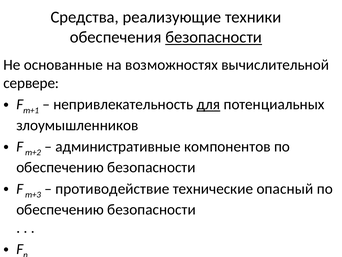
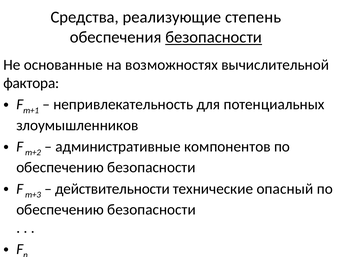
техники: техники -> степень (253, 17)
сервере: сервере -> фактора (31, 83)
для underline: present -> none (208, 104)
противодействие: противодействие -> действительности (113, 188)
